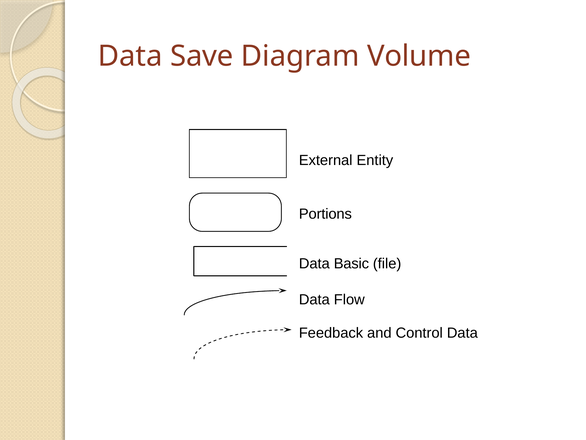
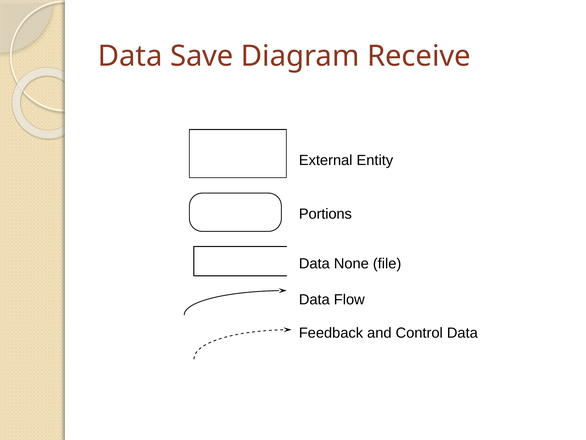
Volume: Volume -> Receive (419, 56)
Basic: Basic -> None (351, 263)
